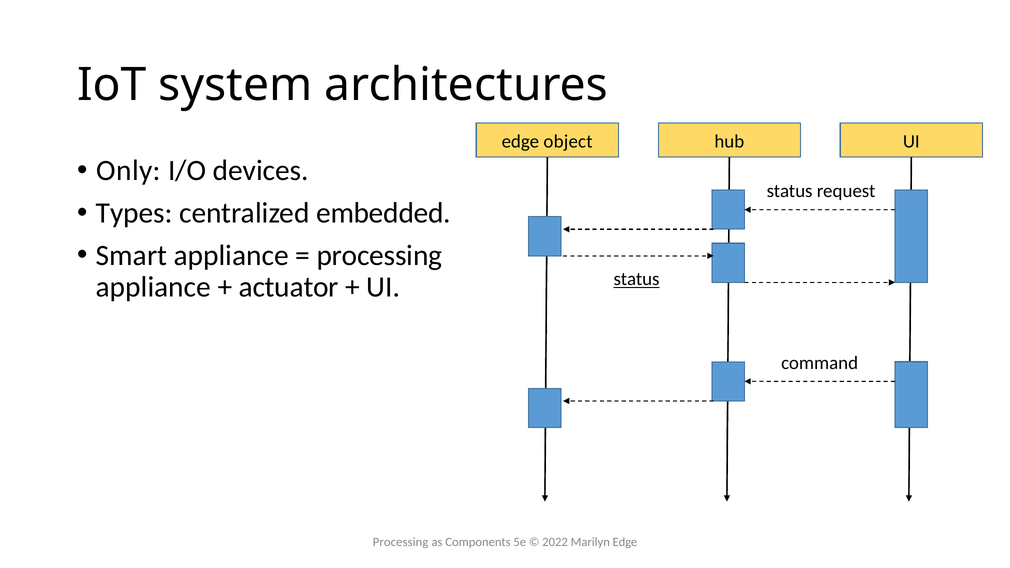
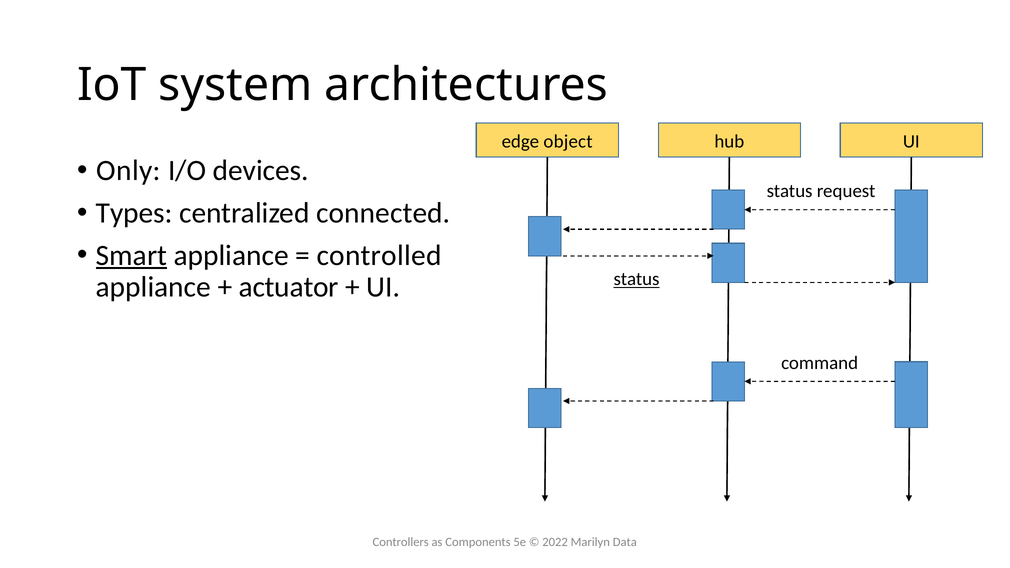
embedded: embedded -> connected (383, 213)
Smart underline: none -> present (132, 255)
processing: processing -> controlled (379, 255)
Processing: Processing -> Controllers (401, 542)
Marilyn Edge: Edge -> Data (625, 542)
